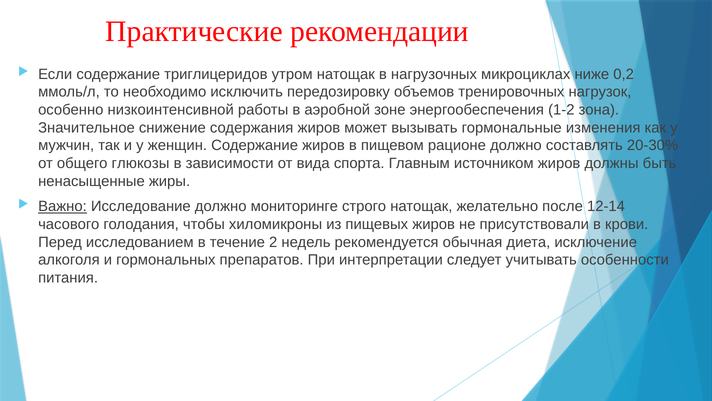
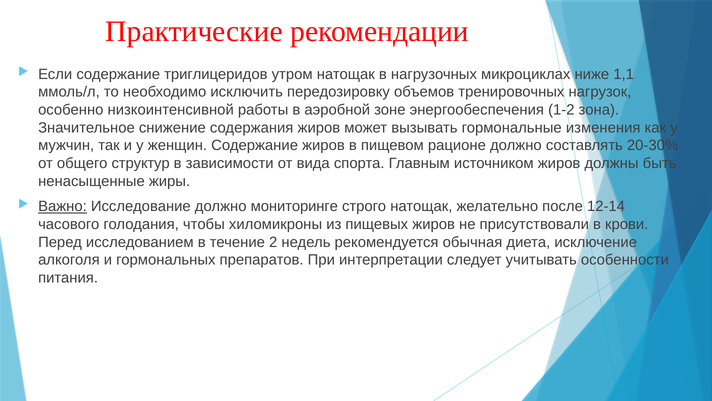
0,2: 0,2 -> 1,1 (624, 74)
глюкозы: глюкозы -> структур (141, 163)
